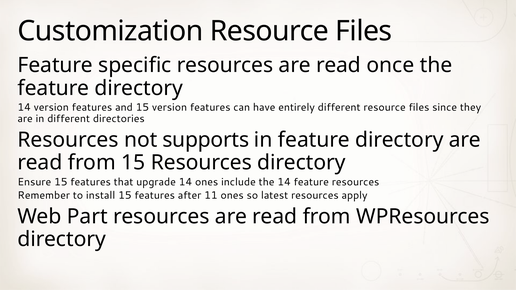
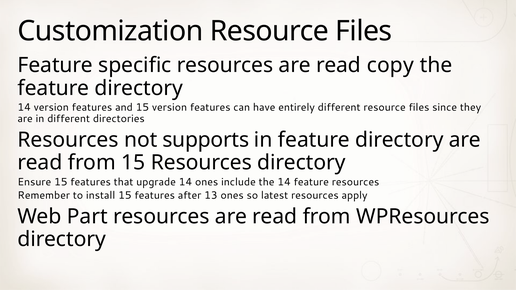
once: once -> copy (390, 65)
11: 11 -> 13 (211, 195)
